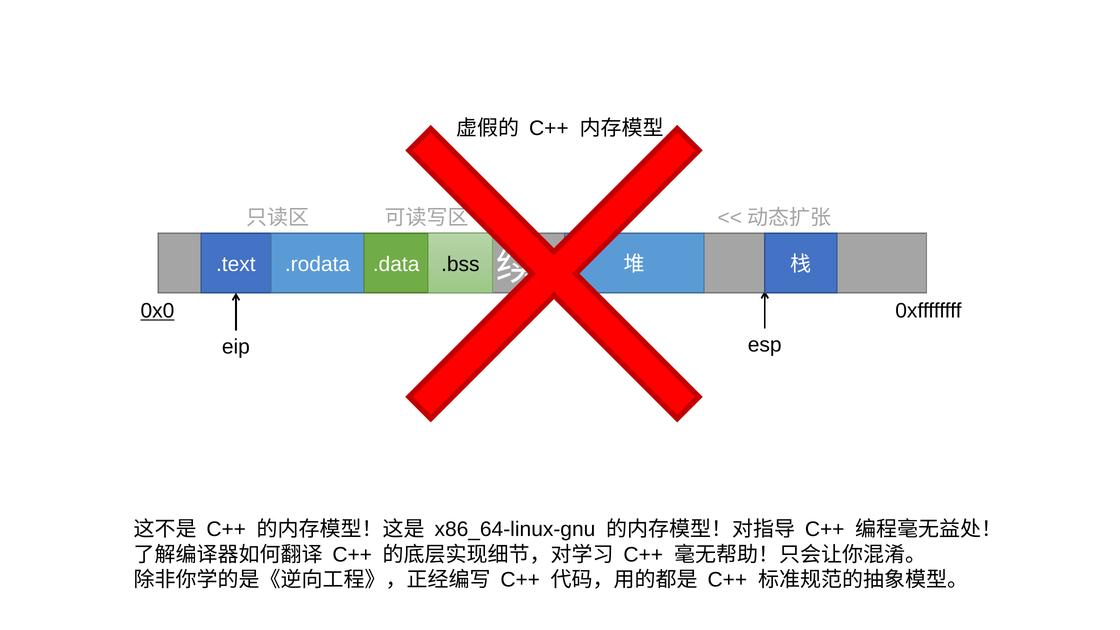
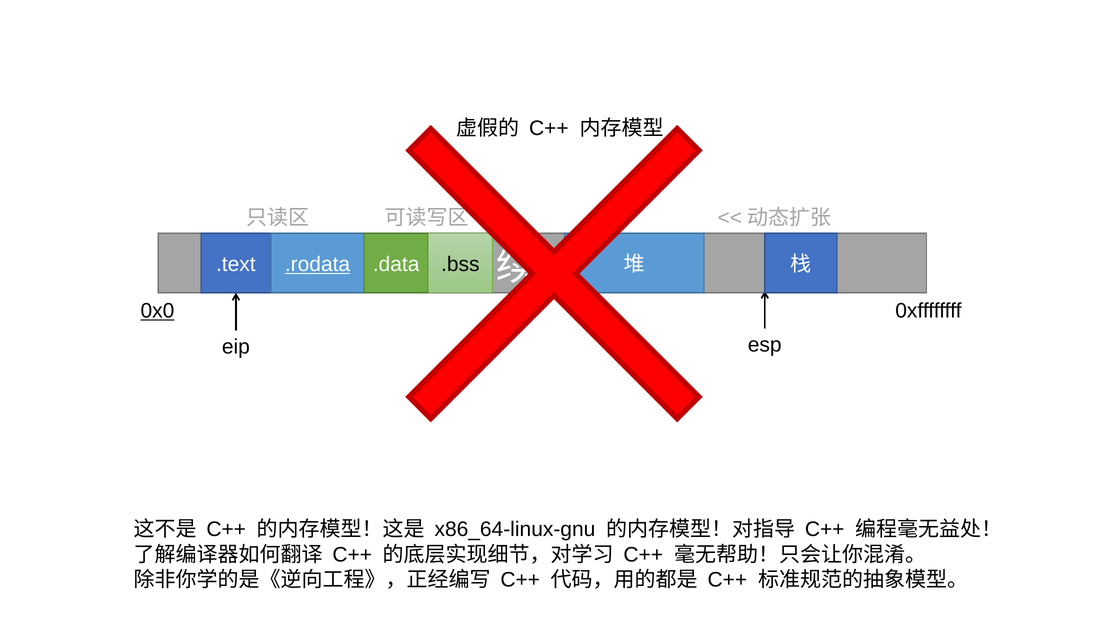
.rodata underline: none -> present (318, 265)
